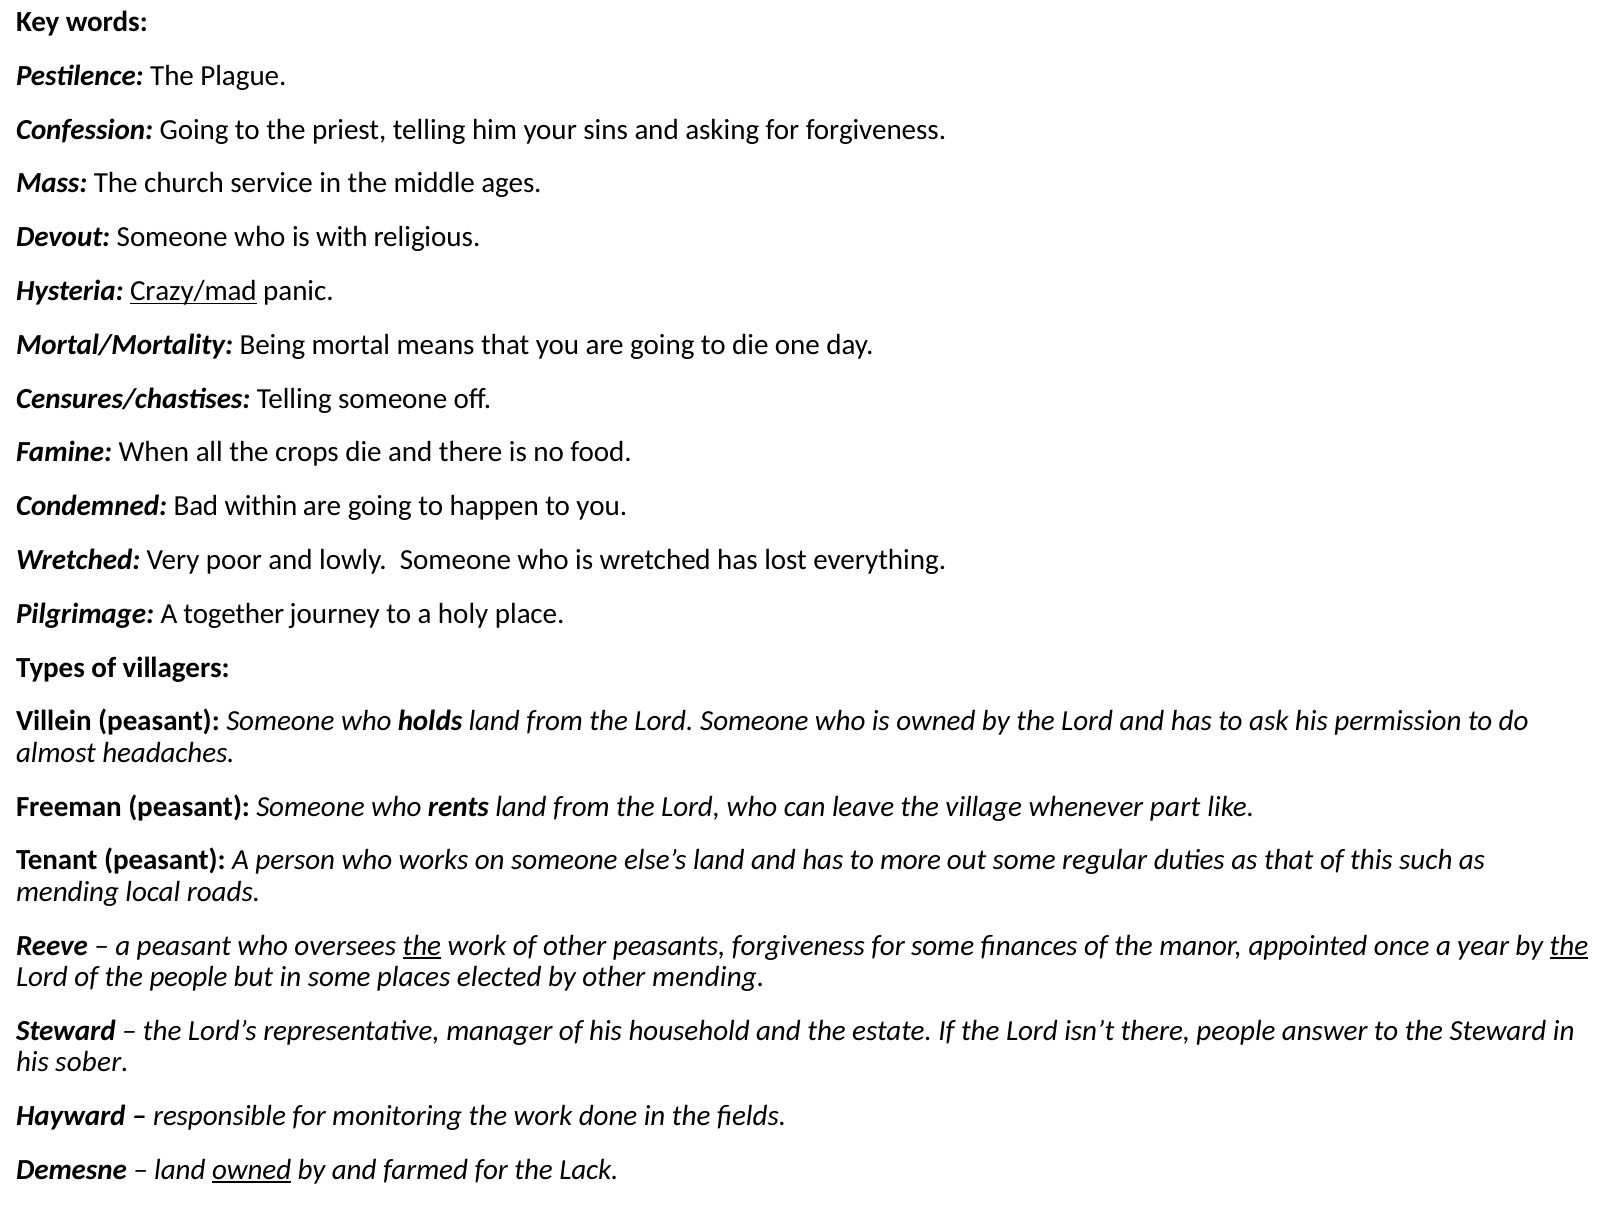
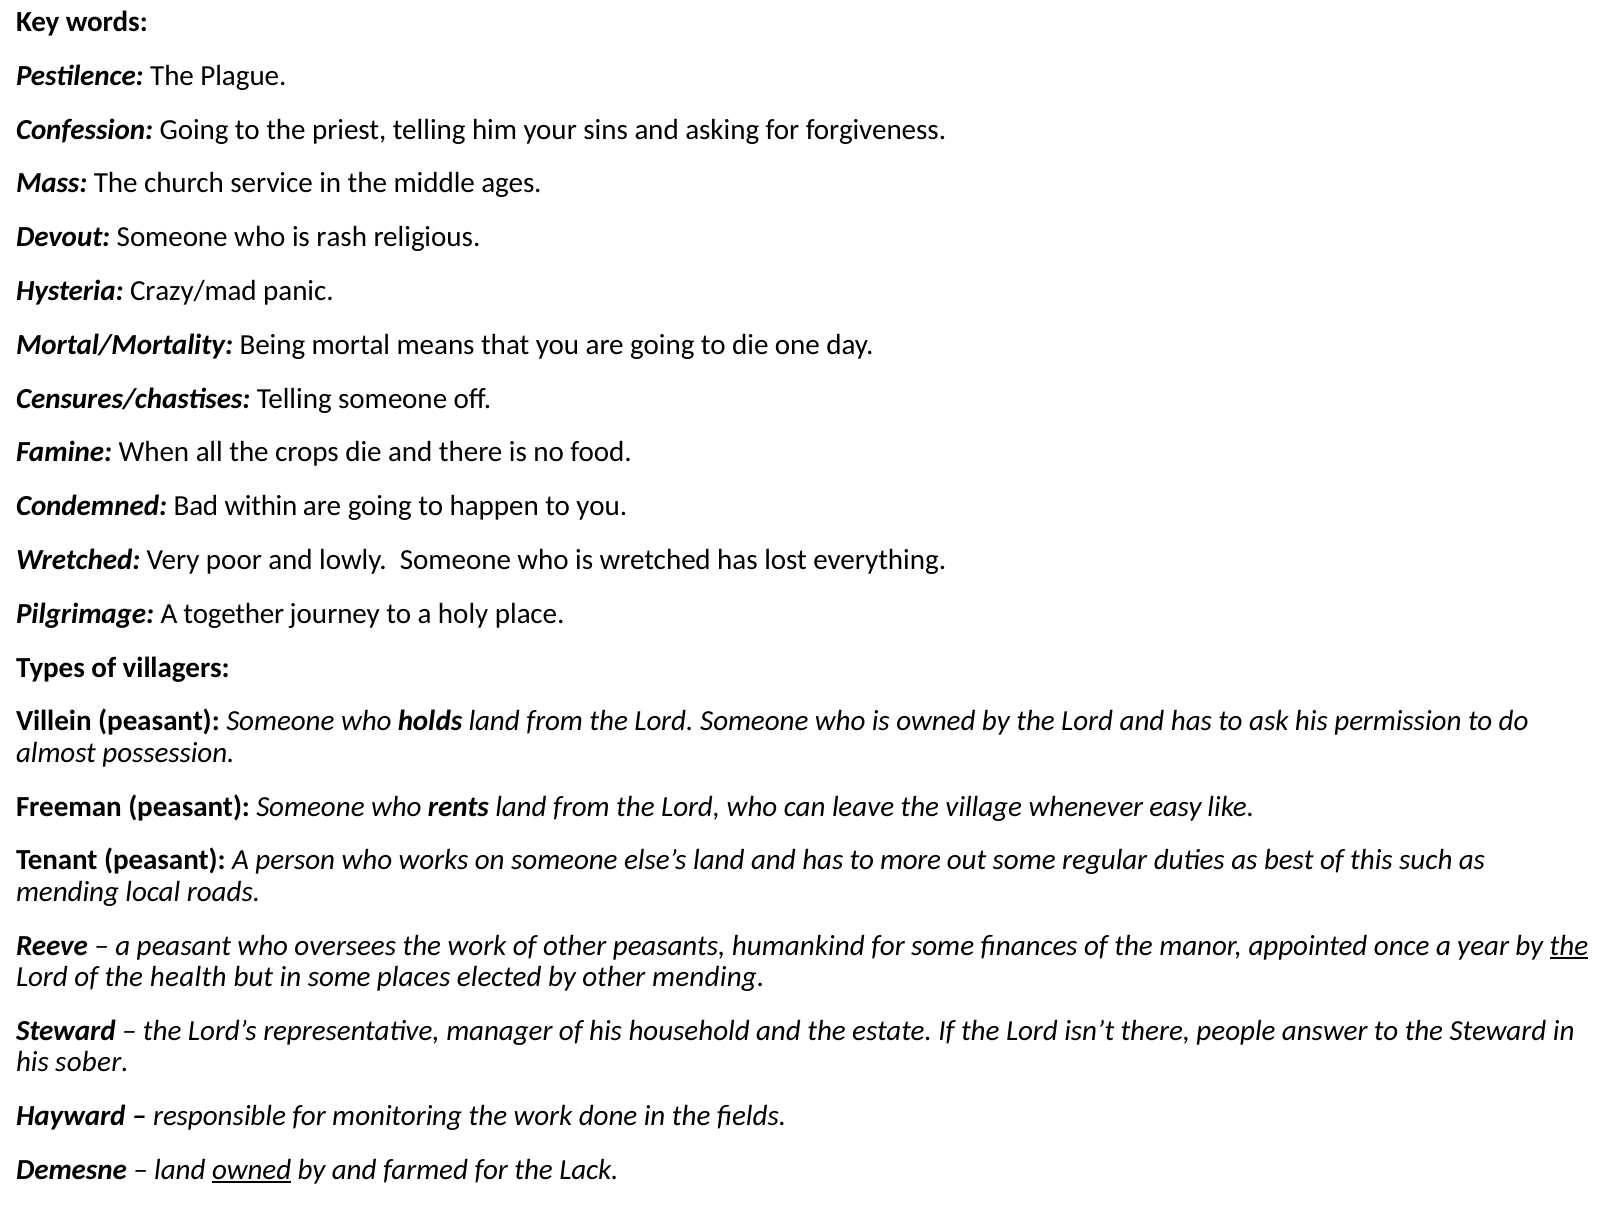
with: with -> rash (342, 237)
Crazy/mad underline: present -> none (193, 291)
headaches: headaches -> possession (168, 753)
part: part -> easy (1175, 806)
as that: that -> best (1289, 860)
the underline: present -> none (422, 945)
peasants forgiveness: forgiveness -> humankind (798, 945)
the people: people -> health (188, 977)
